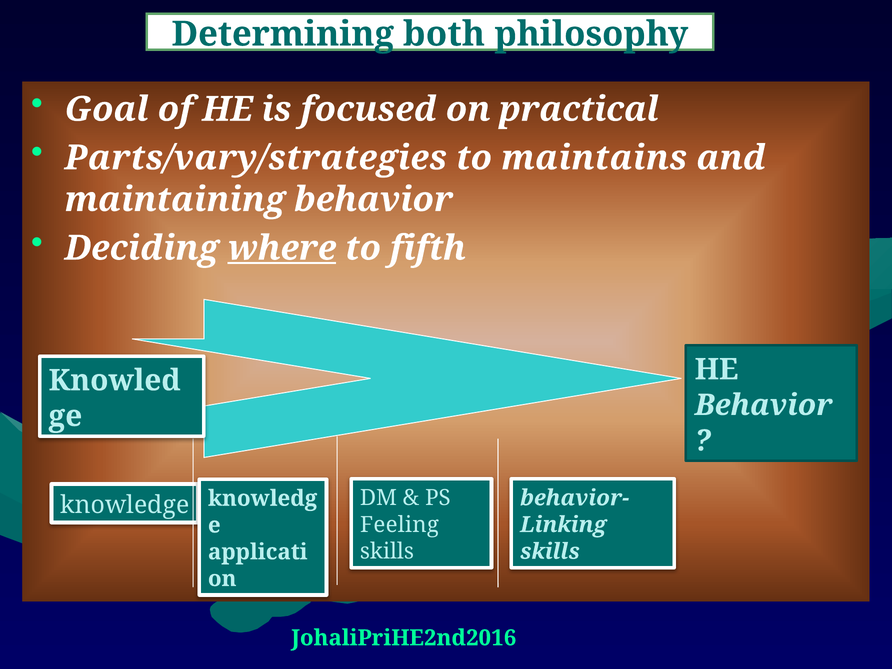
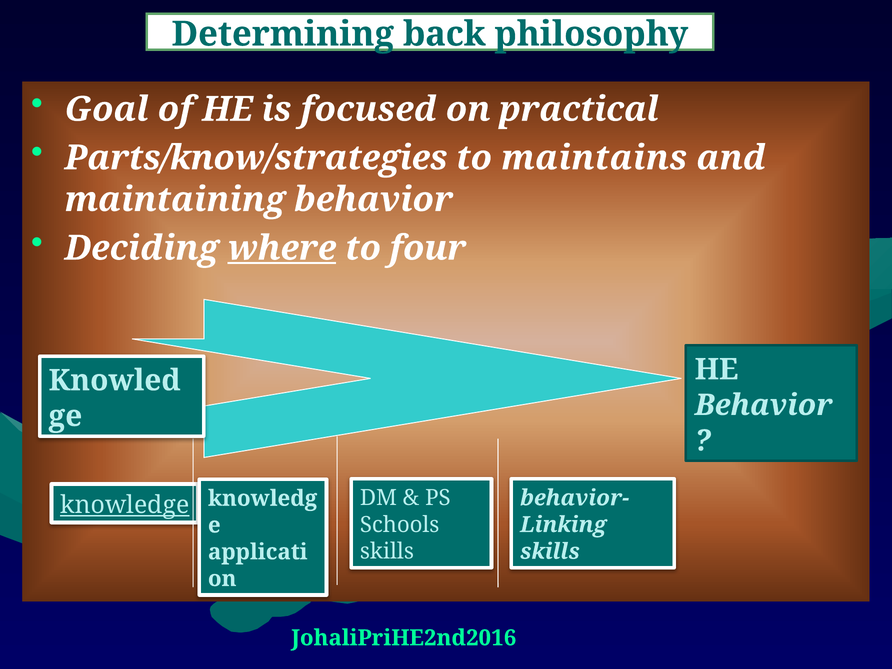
both: both -> back (444, 34)
Parts/vary/strategies: Parts/vary/strategies -> Parts/know/strategies (256, 158)
fifth: fifth -> four (428, 248)
knowledge underline: none -> present (125, 505)
Feeling: Feeling -> Schools (400, 525)
